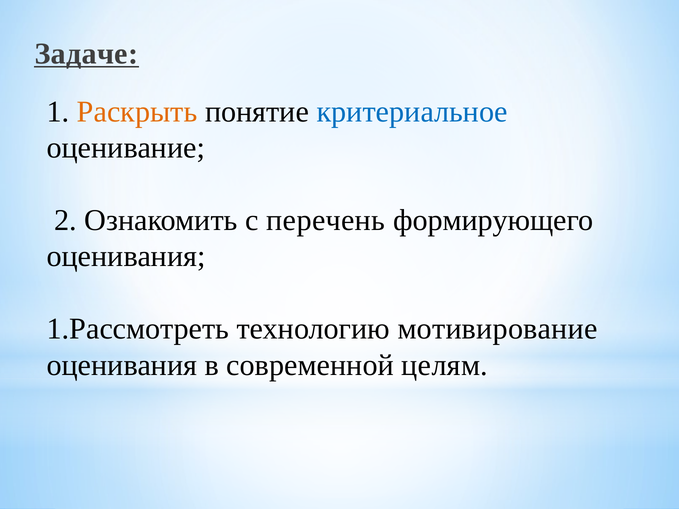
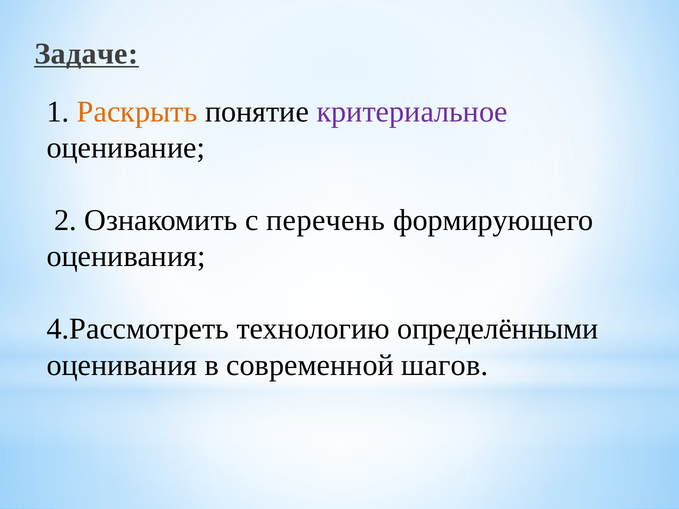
критериальное colour: blue -> purple (412, 112)
1.Рассмотреть: 1.Рассмотреть -> 4.Рассмотреть (138, 329)
мотивирование: мотивирование -> определёнными (498, 329)
целям: целям -> шагов (445, 365)
